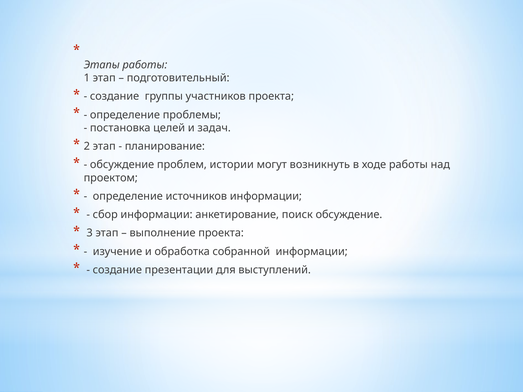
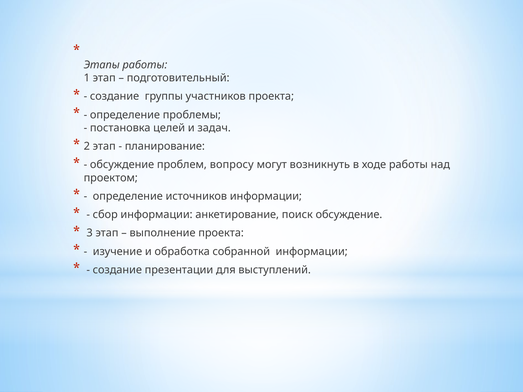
истории: истории -> вопросу (232, 165)
